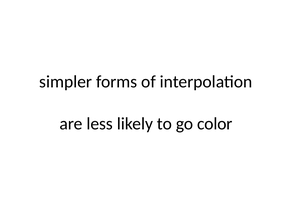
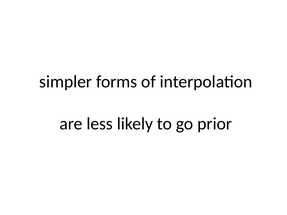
color: color -> prior (215, 124)
